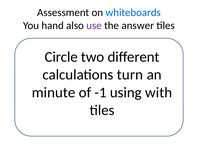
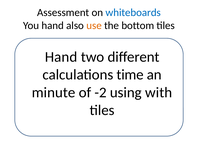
use colour: purple -> orange (94, 26)
answer: answer -> bottom (138, 26)
Circle: Circle -> Hand (61, 57)
turn: turn -> time (130, 75)
-1: -1 -> -2 (101, 93)
